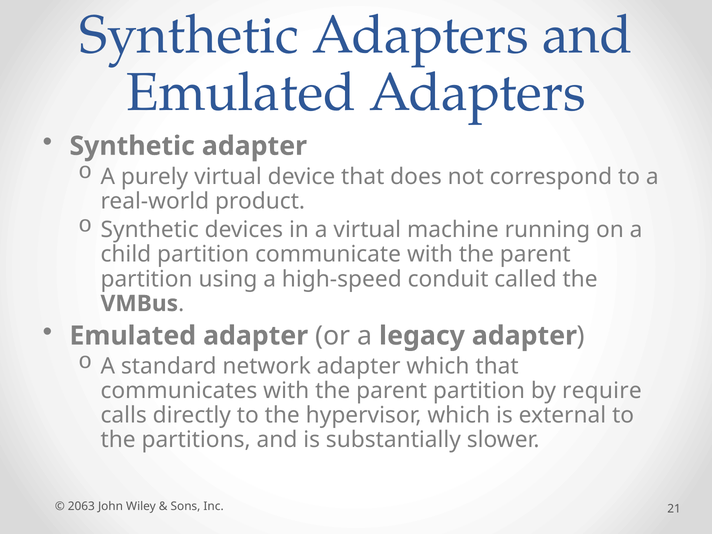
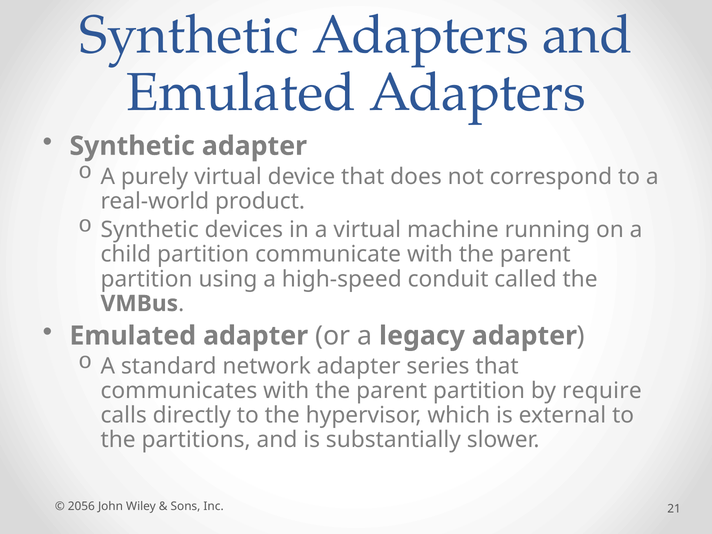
adapter which: which -> series (438, 366)
2063: 2063 -> 2056 (81, 507)
